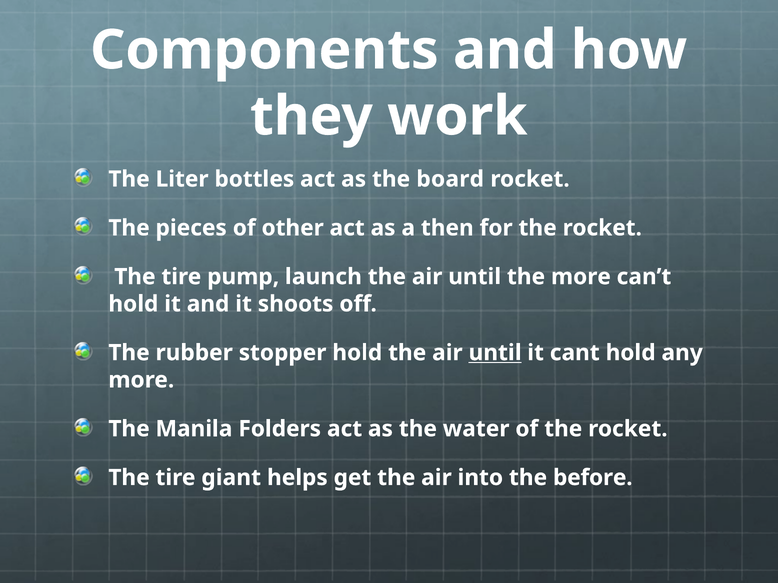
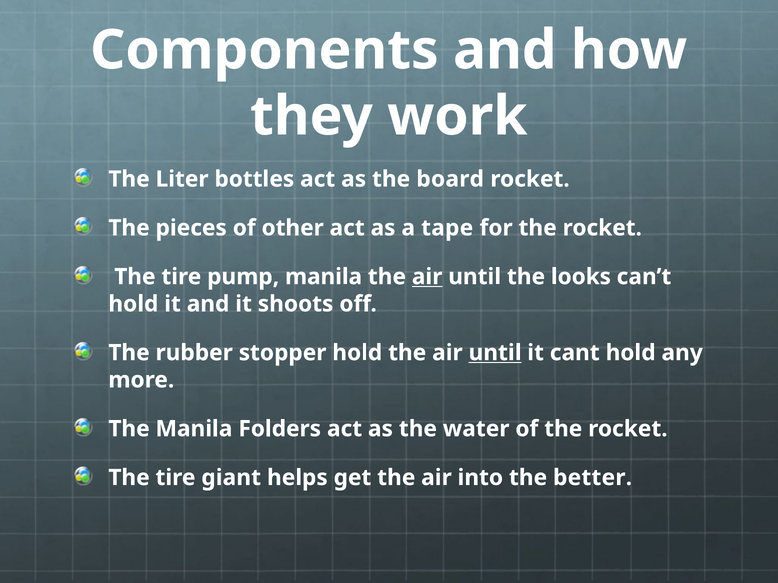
then: then -> tape (447, 228)
pump launch: launch -> manila (324, 277)
air underline: none -> present (427, 277)
the more: more -> looks (581, 277)
before: before -> better (593, 478)
